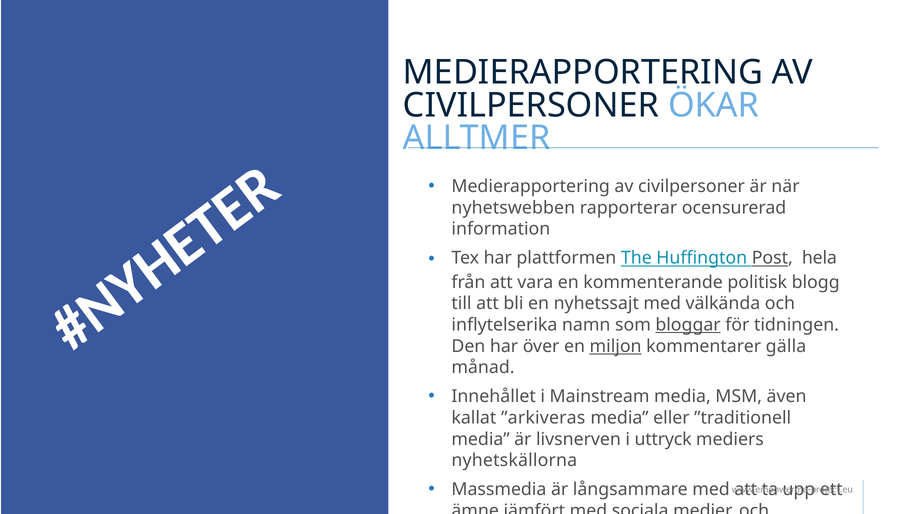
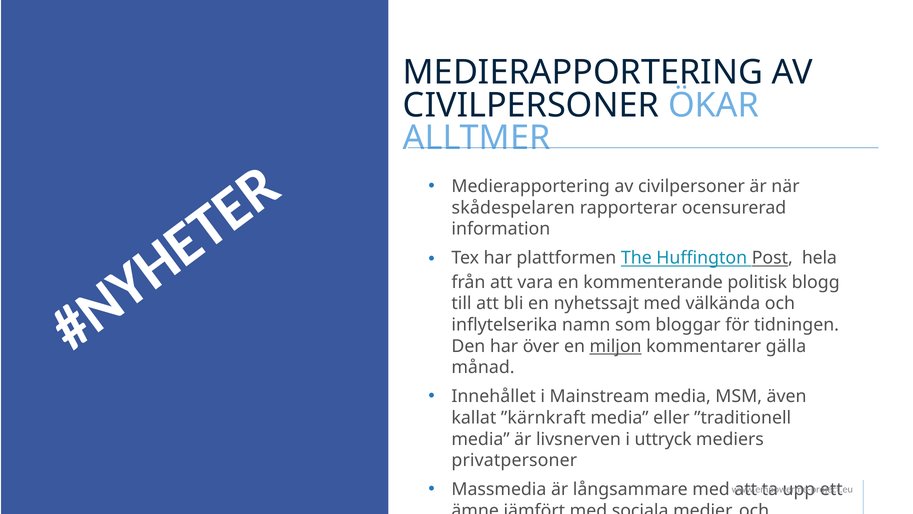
nyhetswebben: nyhetswebben -> skådespelaren (513, 208)
bloggar underline: present -> none (688, 325)
”arkiveras: ”arkiveras -> ”kärnkraft (543, 417)
nyhetskällorna: nyhetskällorna -> privatpersoner (514, 460)
